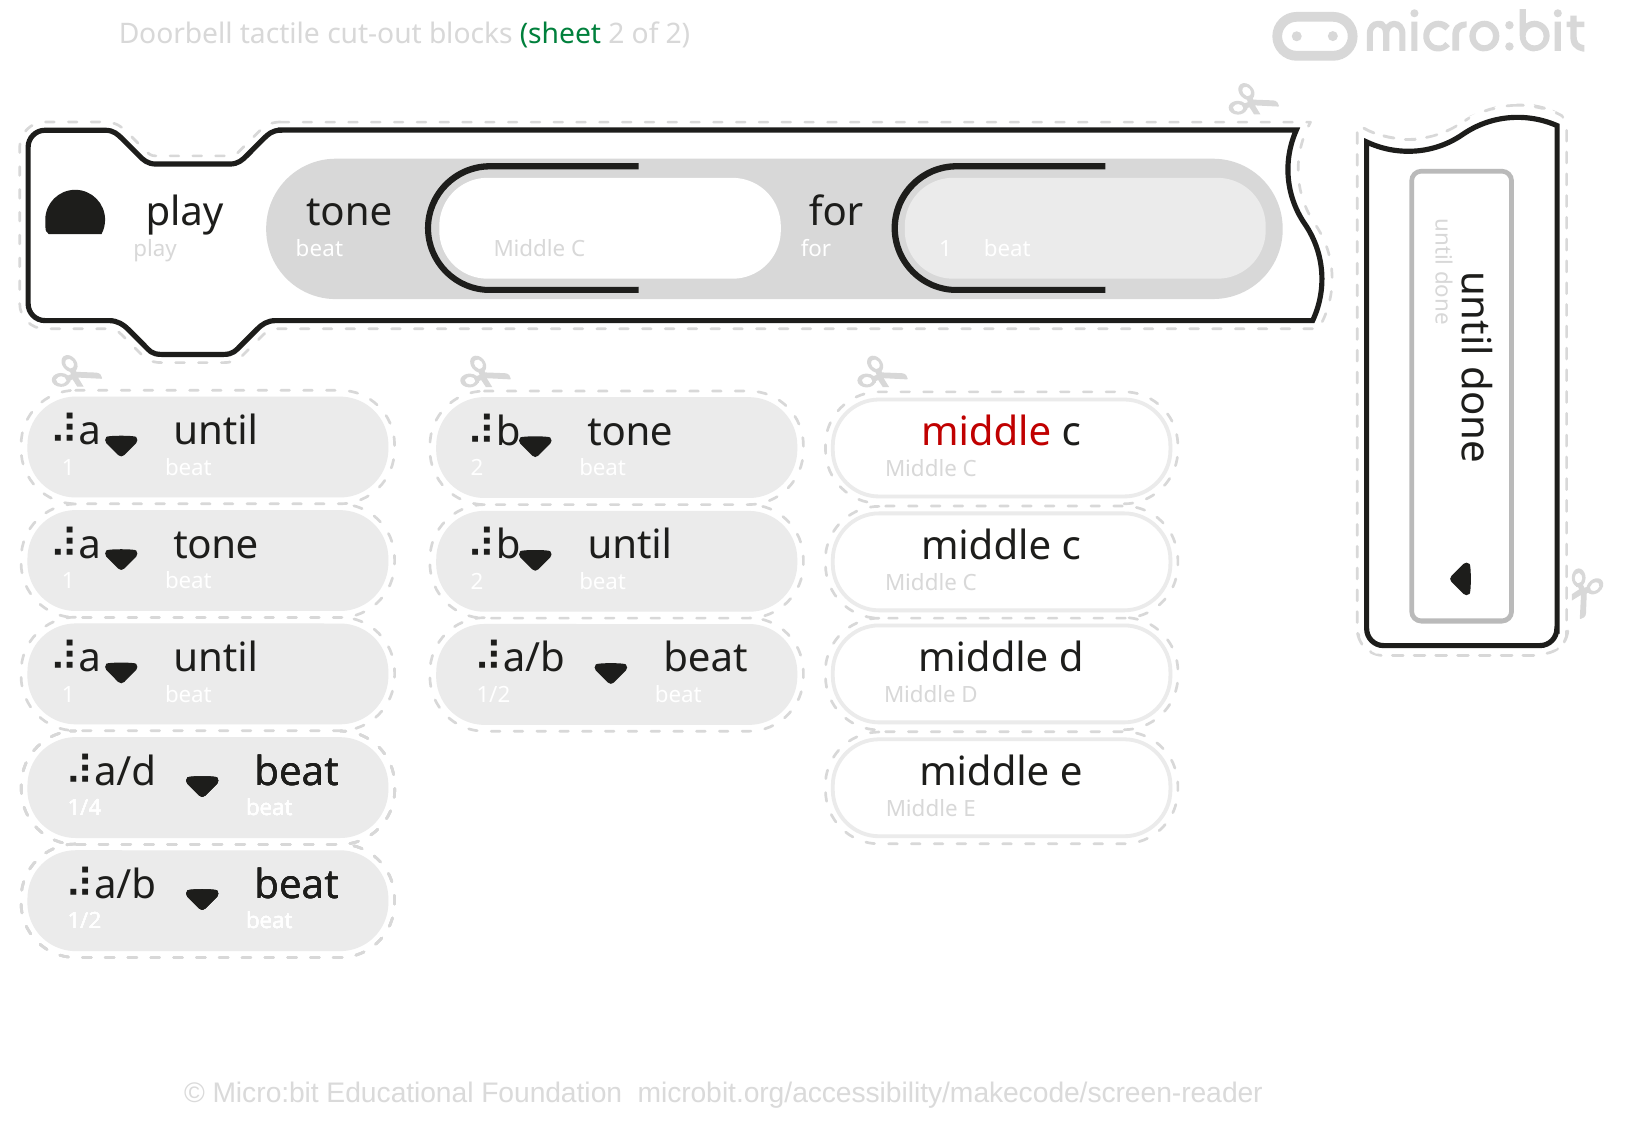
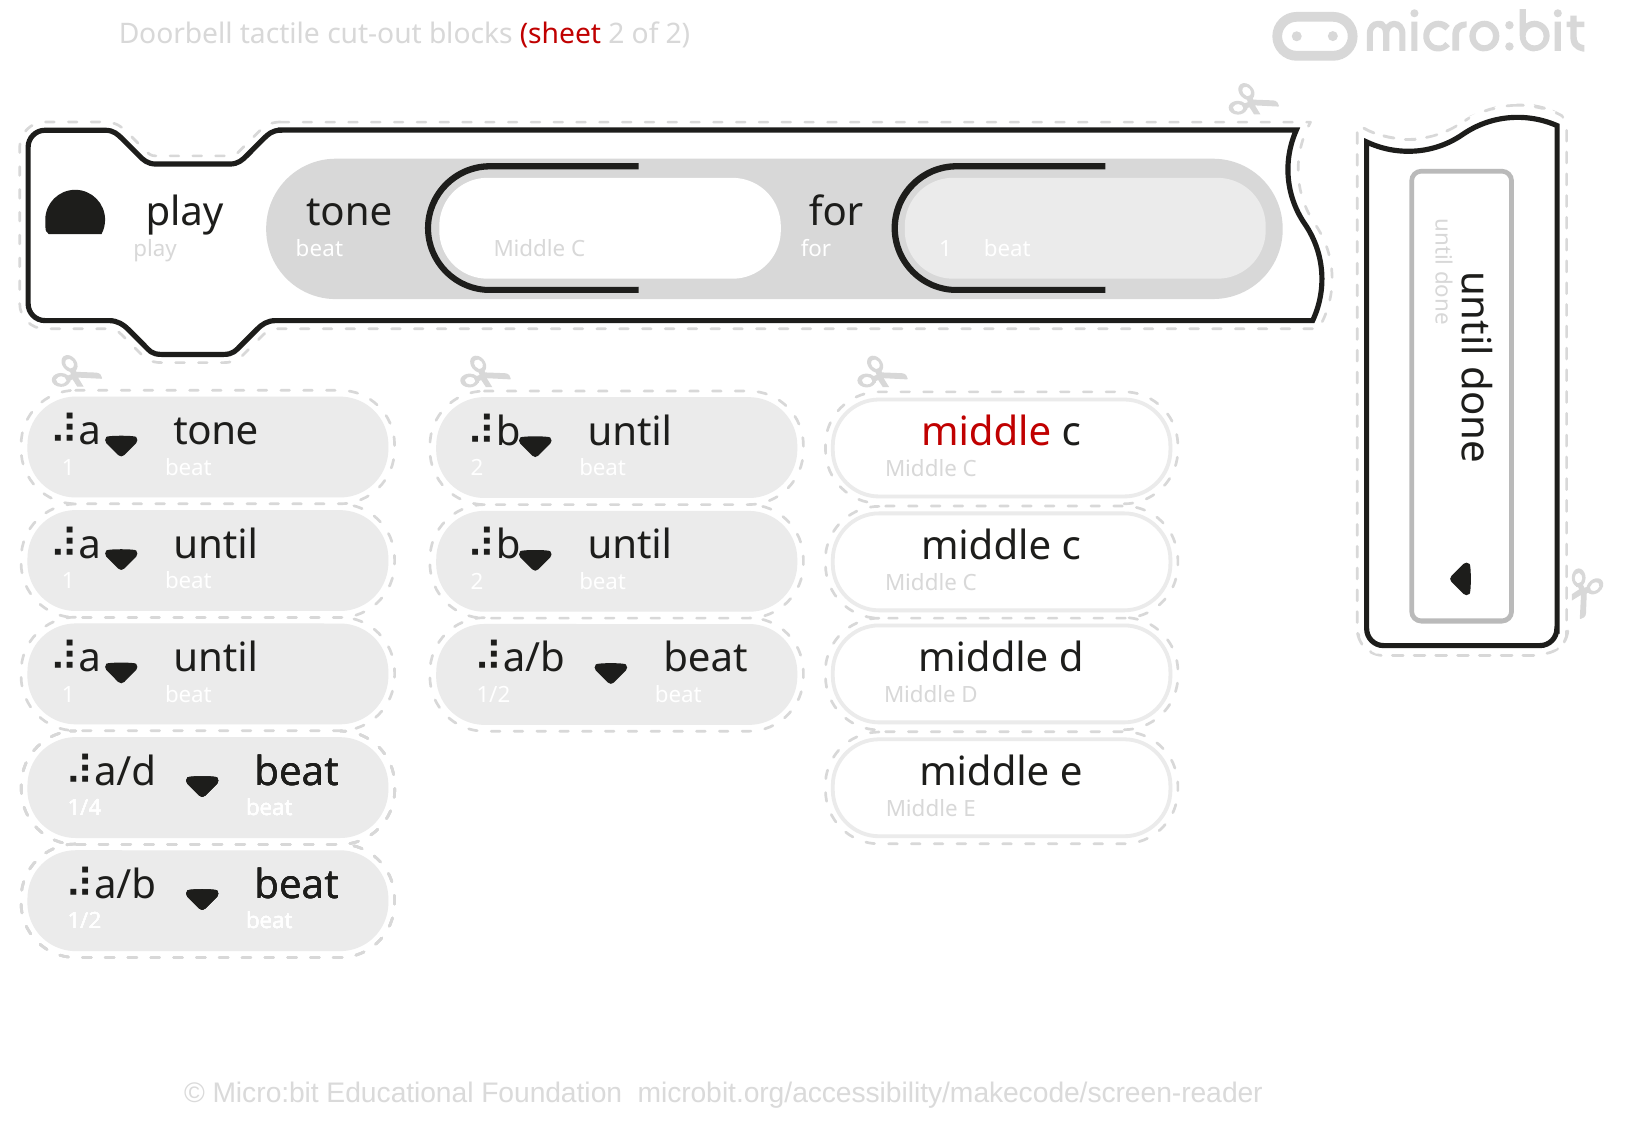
sheet colour: green -> red (560, 35)
until: until -> tone (216, 431)
tone: tone -> until (630, 432)
tone: tone -> until (216, 545)
